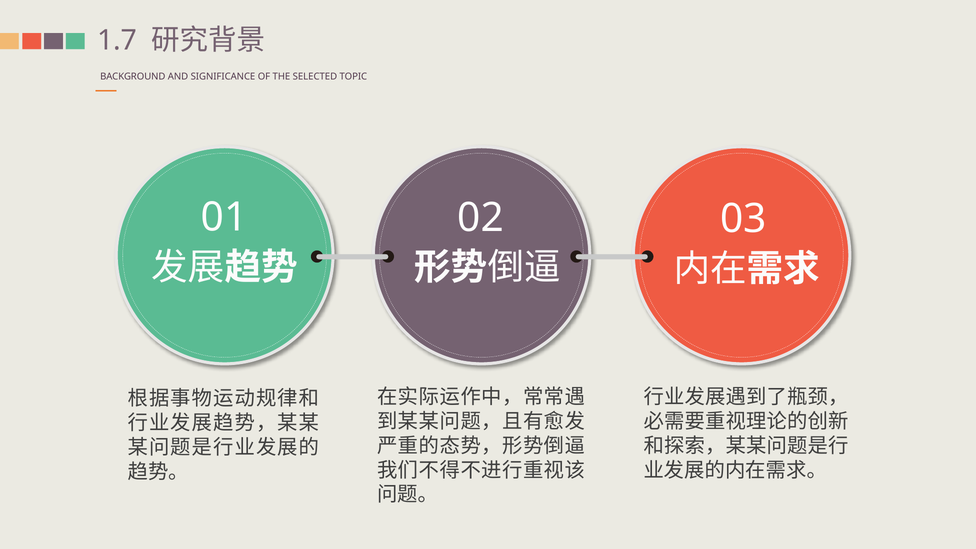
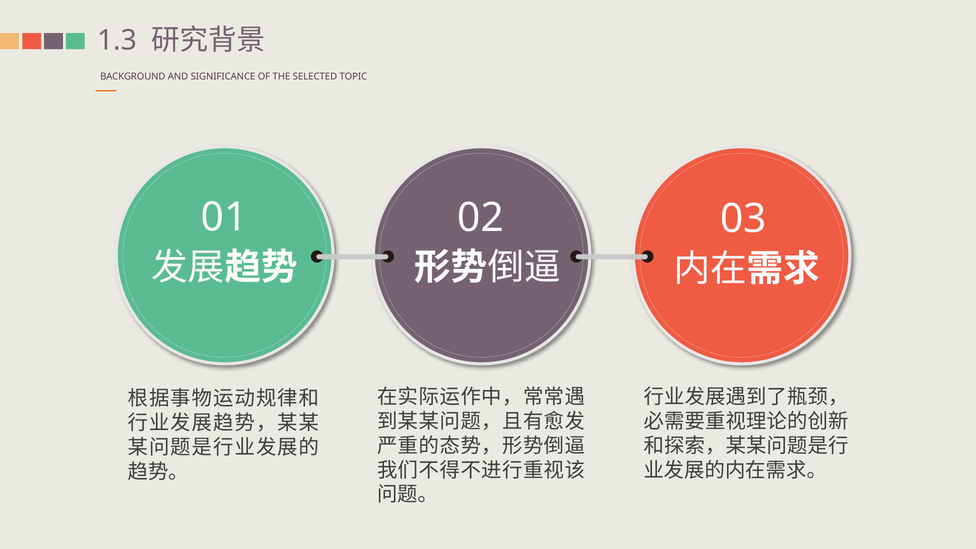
1.7: 1.7 -> 1.3 (117, 40)
